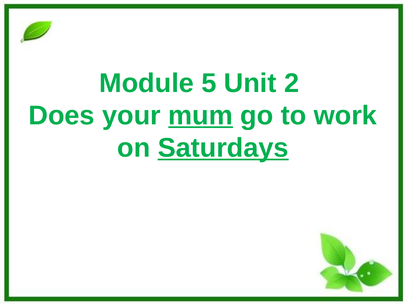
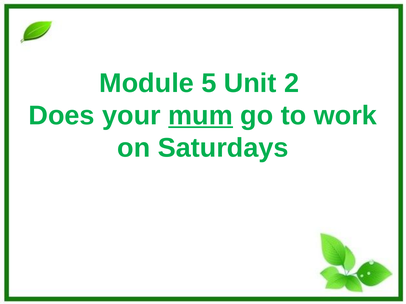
Saturdays underline: present -> none (223, 148)
